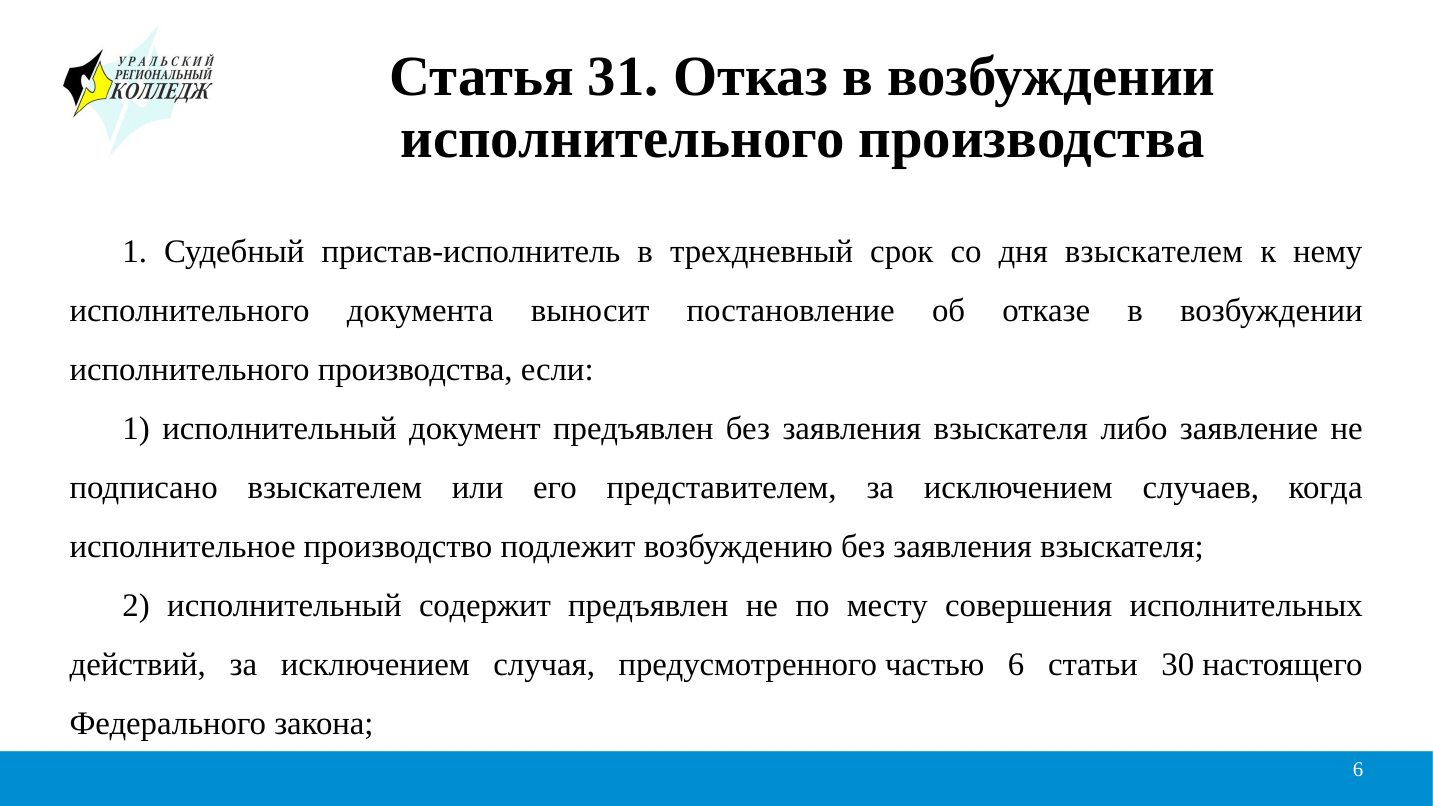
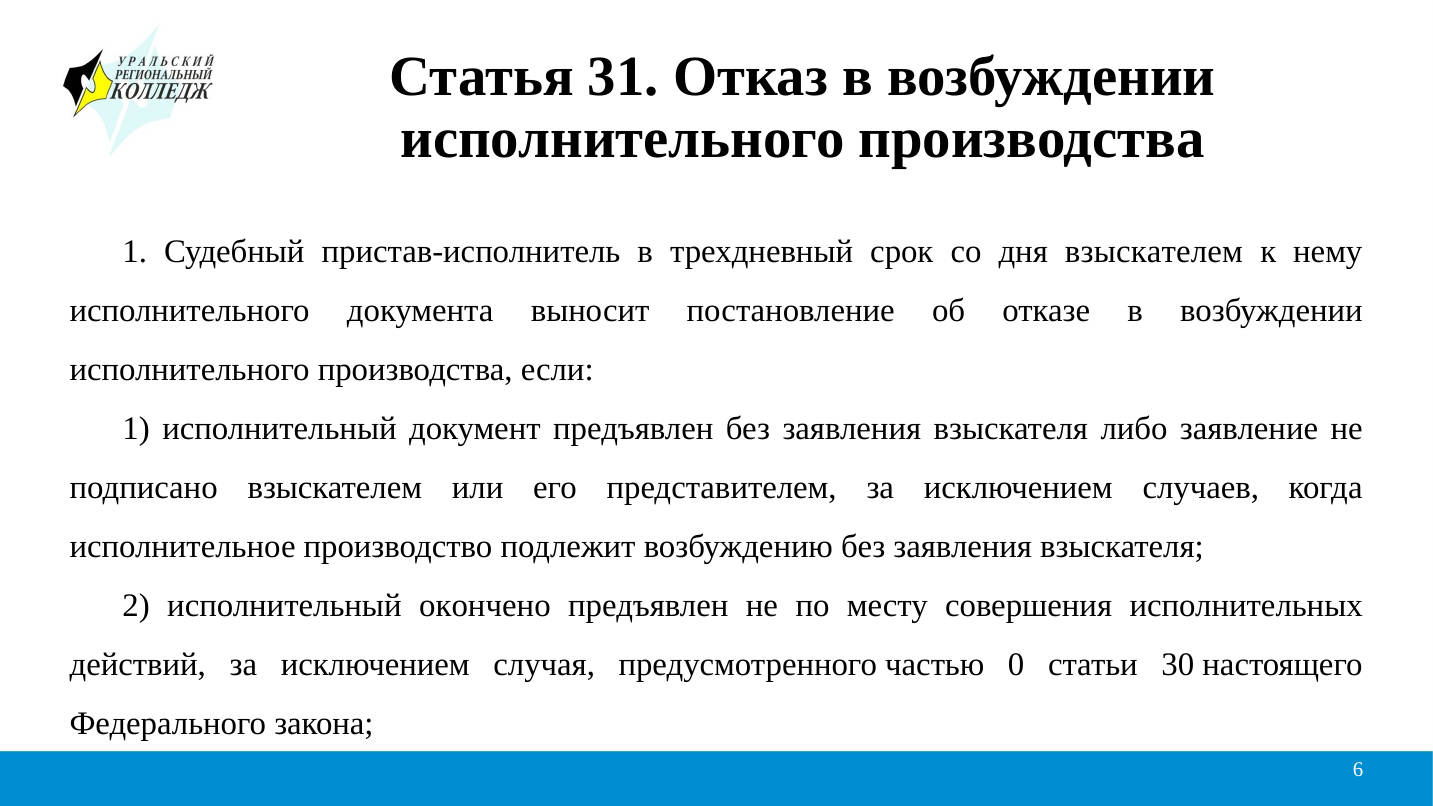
содержит: содержит -> окончено (485, 606)
частью 6: 6 -> 0 (1016, 665)
